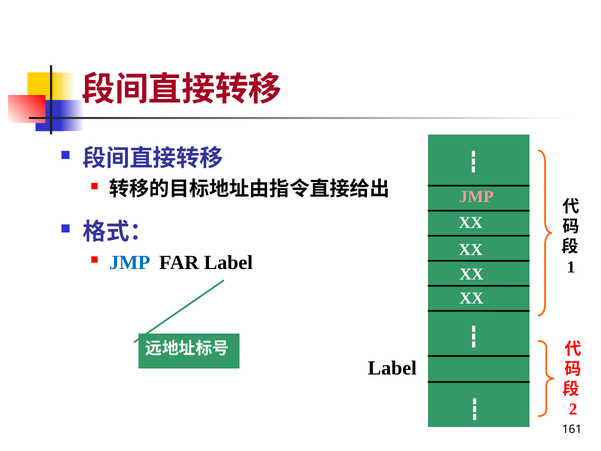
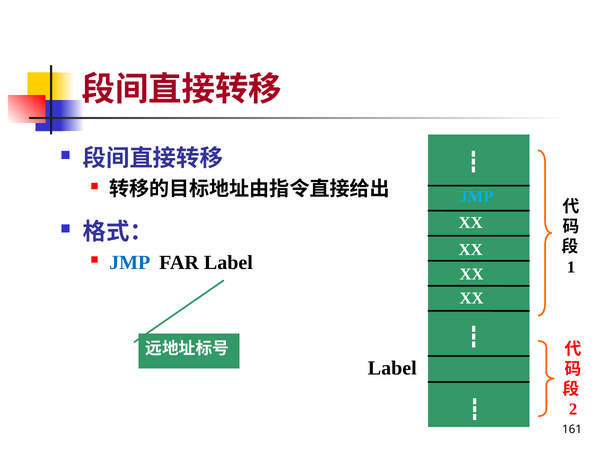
JMP colour: pink -> light blue (476, 197)
